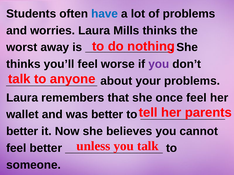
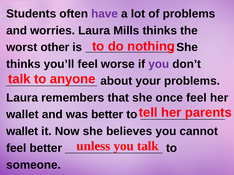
have colour: blue -> purple (105, 14)
away: away -> other (55, 47)
better: better -> wallet (22, 132)
